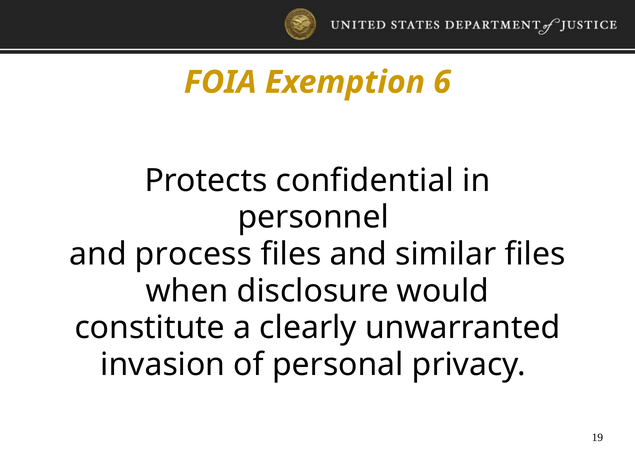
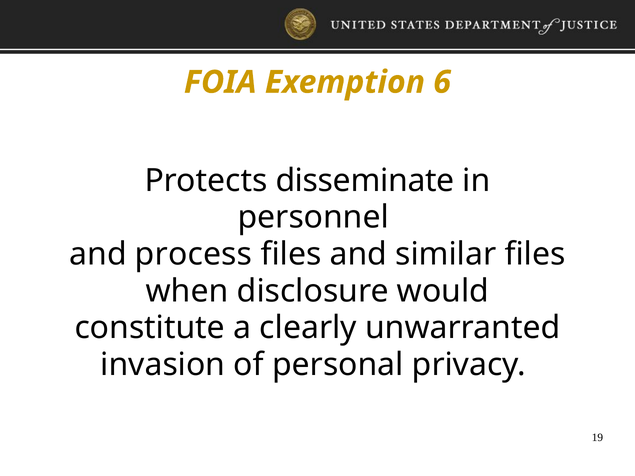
confidential: confidential -> disseminate (365, 181)
